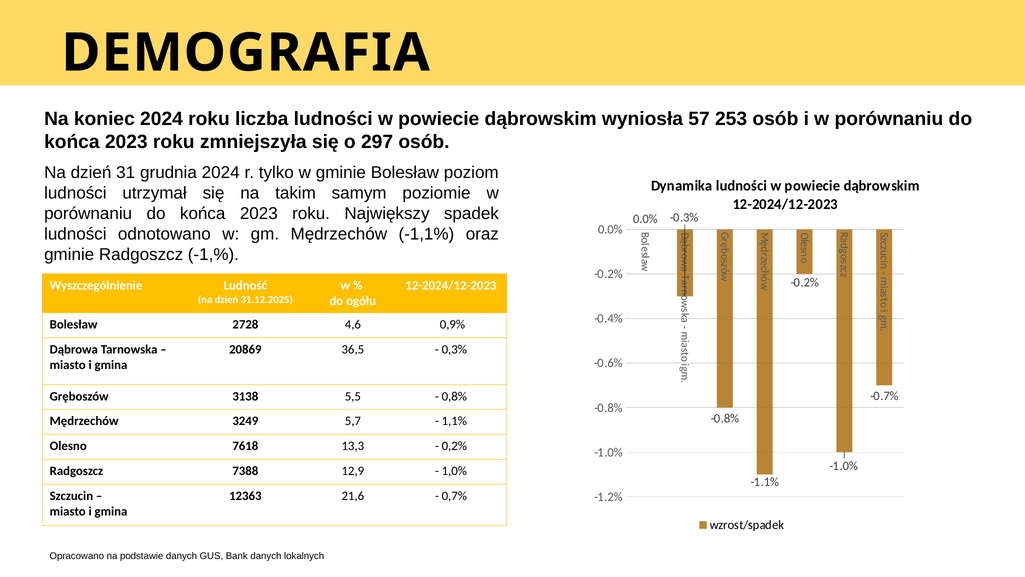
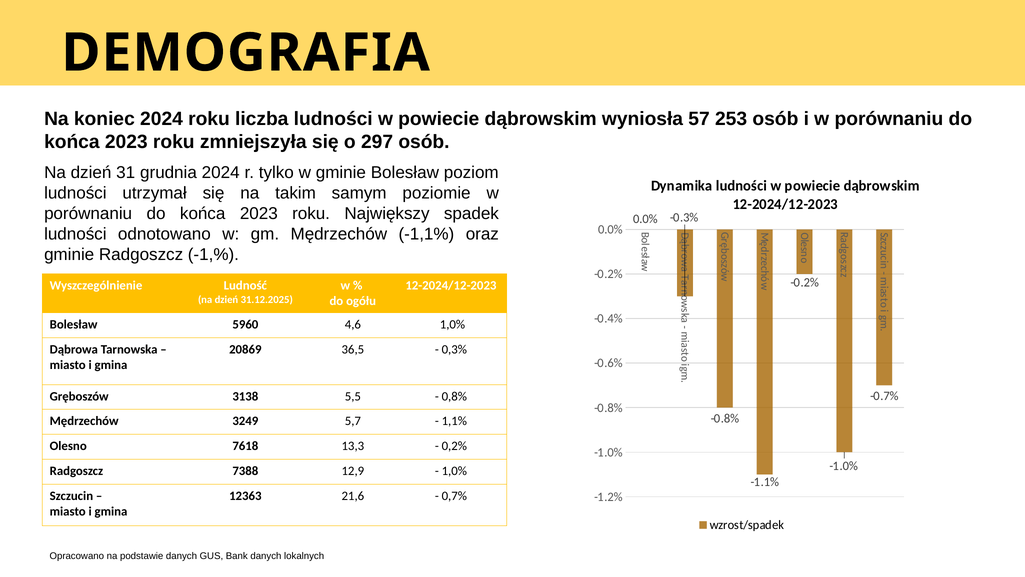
2728: 2728 -> 5960 (245, 324)
4,6 0,9%: 0,9% -> 1,0% (452, 324)
